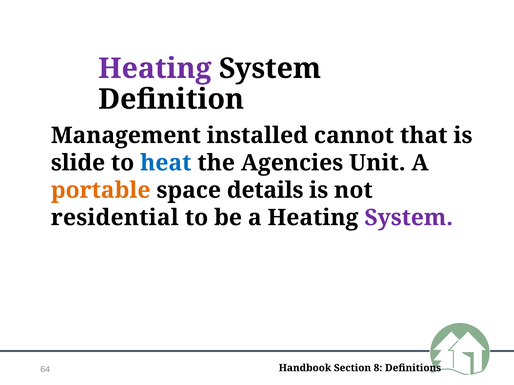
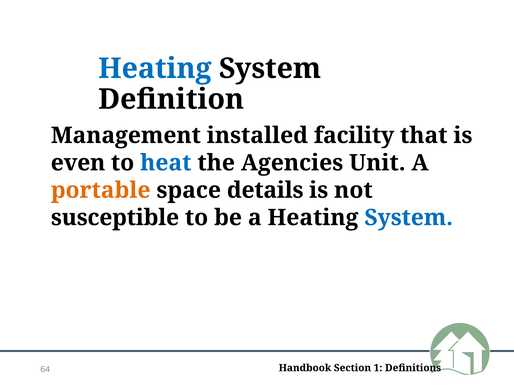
Heating colour: purple -> blue (155, 69)
cannot: cannot -> facility (354, 136)
slide: slide -> even (78, 163)
residential: residential -> susceptible (115, 218)
System colour: purple -> blue (409, 218)
8: 8 -> 1 (378, 368)
